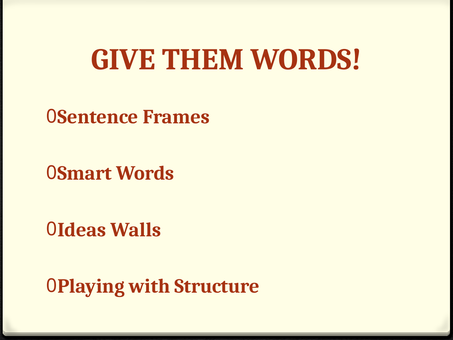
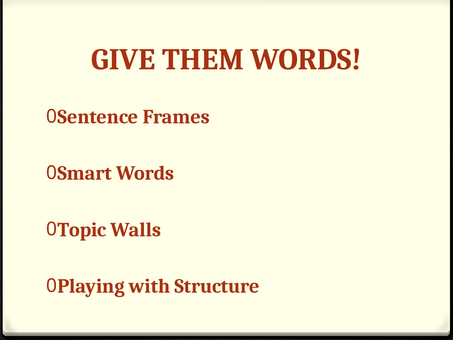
Ideas: Ideas -> Topic (82, 230)
